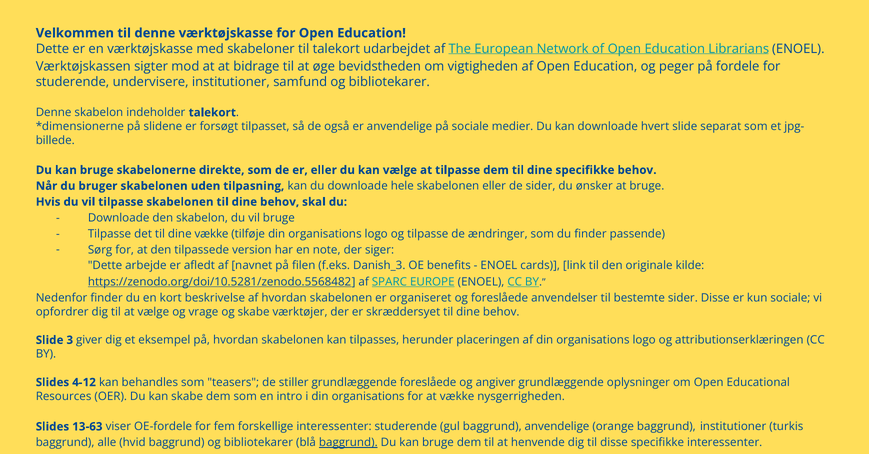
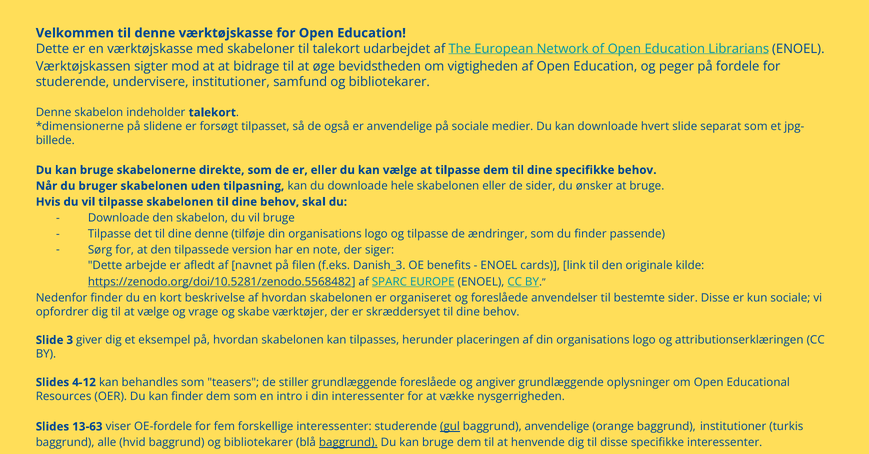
dine vække: vække -> denne (211, 234)
kan skabe: skabe -> finder (187, 396)
i din organisations: organisations -> interessenter (368, 396)
gul underline: none -> present (450, 427)
